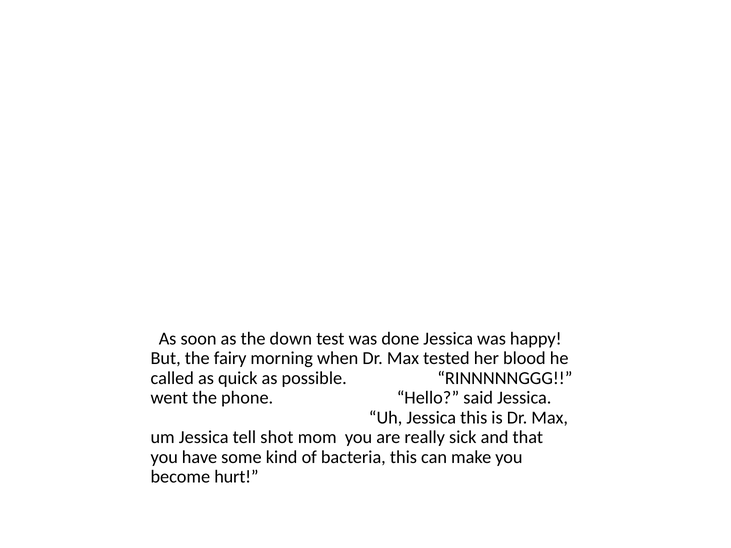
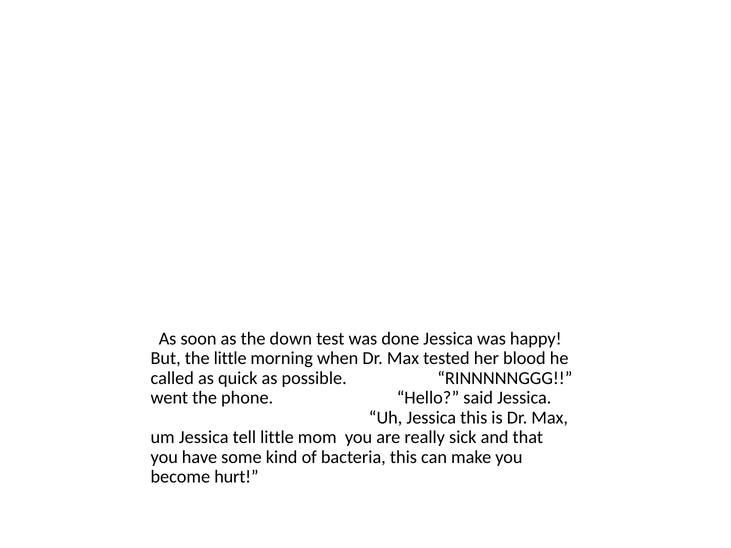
the fairy: fairy -> little (230, 358)
tell shot: shot -> little (277, 437)
